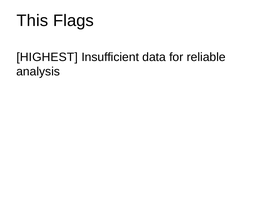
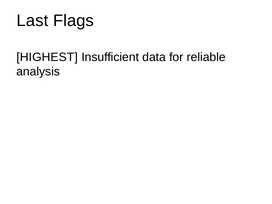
This: This -> Last (32, 21)
